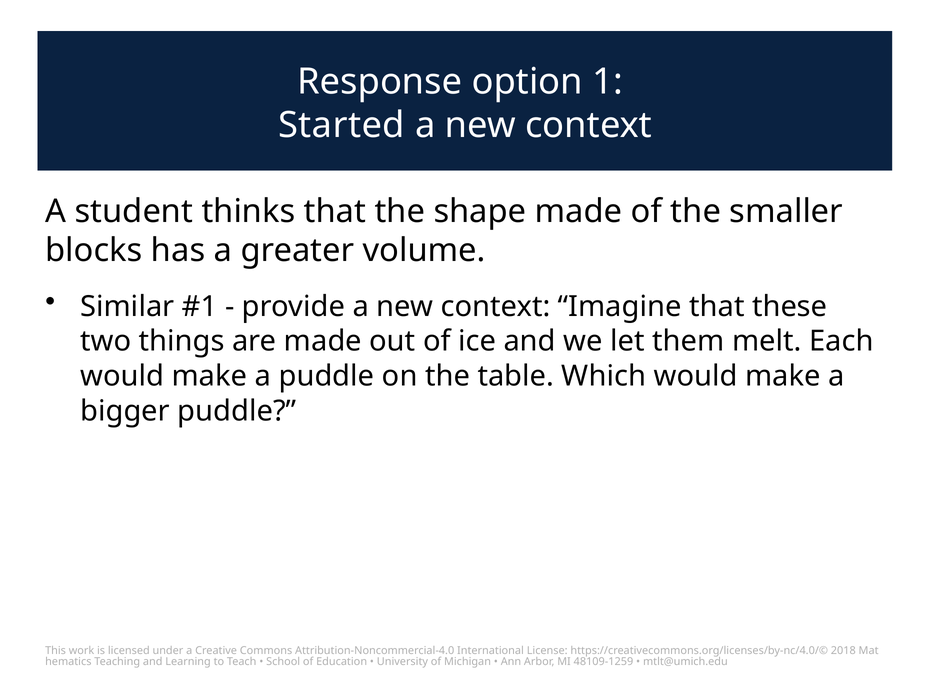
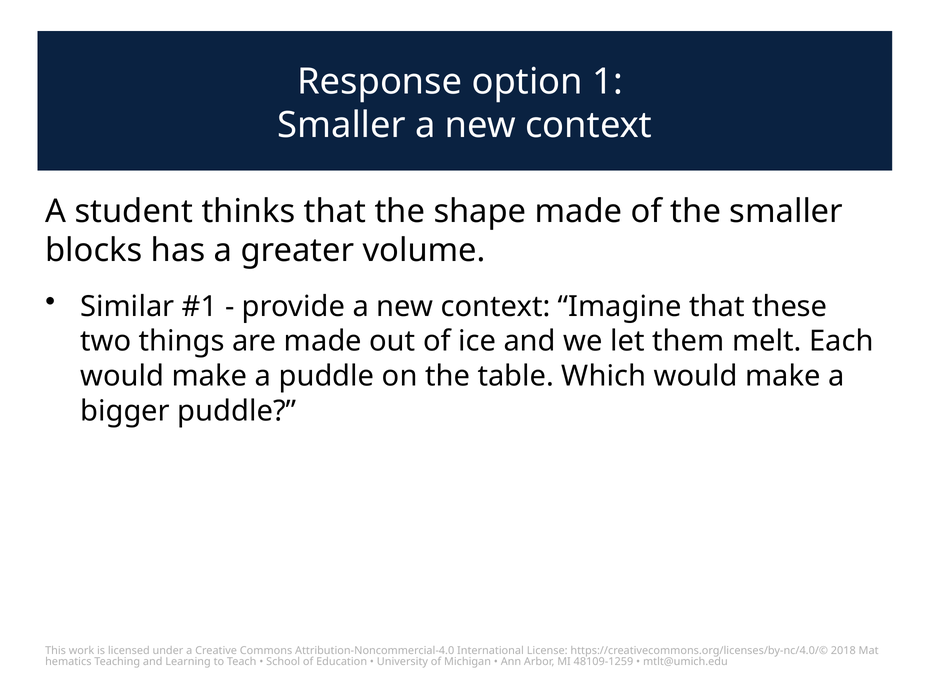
Started: Started -> Smaller (342, 125)
